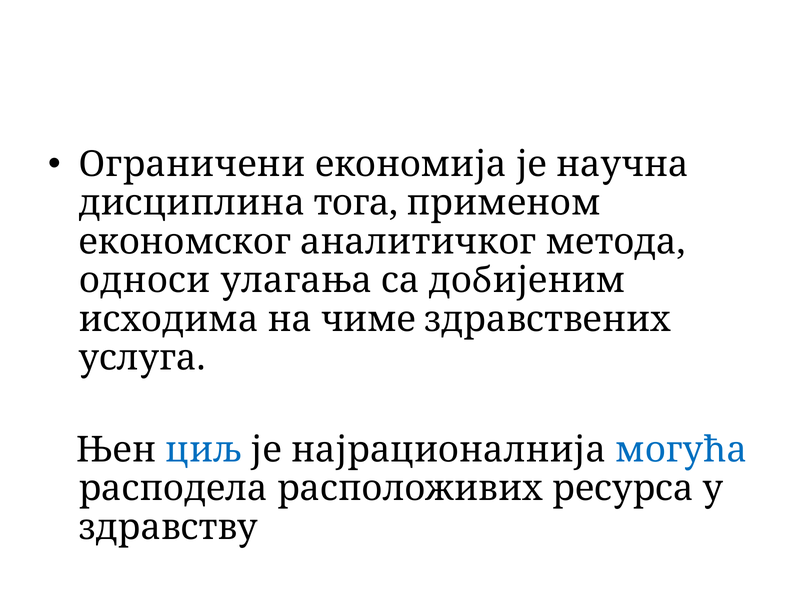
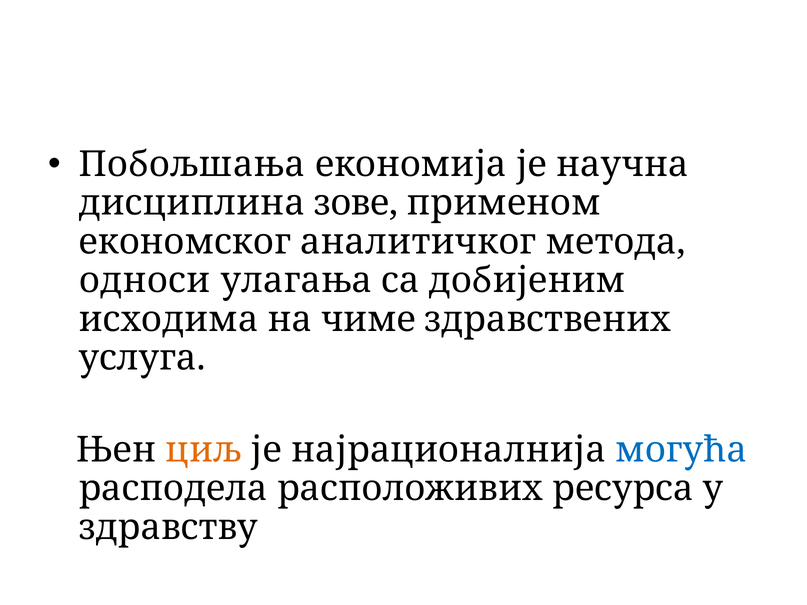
Ограничени: Ограничени -> Побољшања (192, 164)
тога: тога -> зове (356, 203)
циљ colour: blue -> orange (204, 450)
